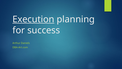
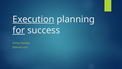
for underline: none -> present (19, 30)
